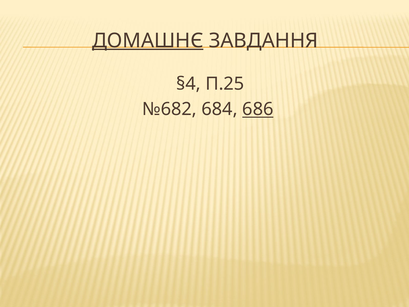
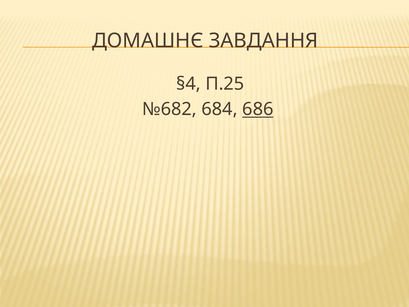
ДОМАШНЄ underline: present -> none (148, 41)
